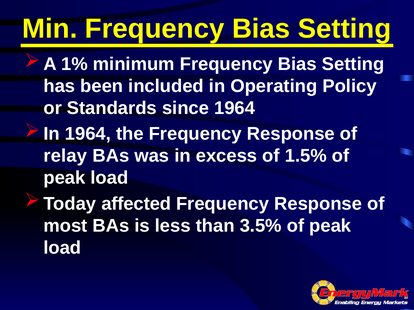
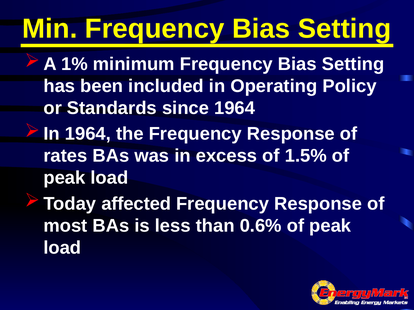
relay: relay -> rates (65, 156)
3.5%: 3.5% -> 0.6% (261, 226)
